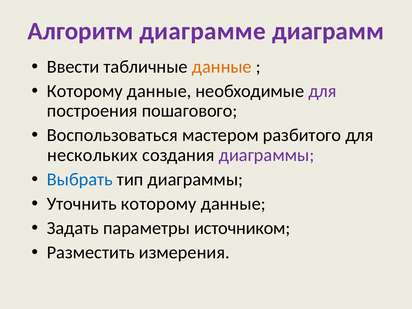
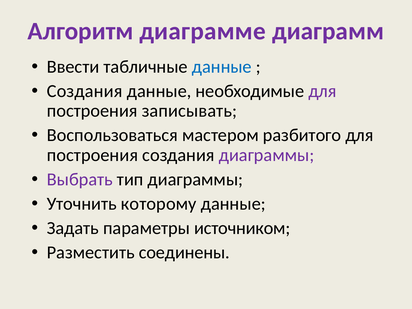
данные colour: orange -> blue (222, 67)
Которому: Которому -> Создания (85, 91)
пошагового: пошагового -> записывать (189, 111)
нескольких: нескольких -> построения (92, 155)
Выбрать colour: blue -> purple (80, 179)
измерения: измерения -> соединены (184, 253)
